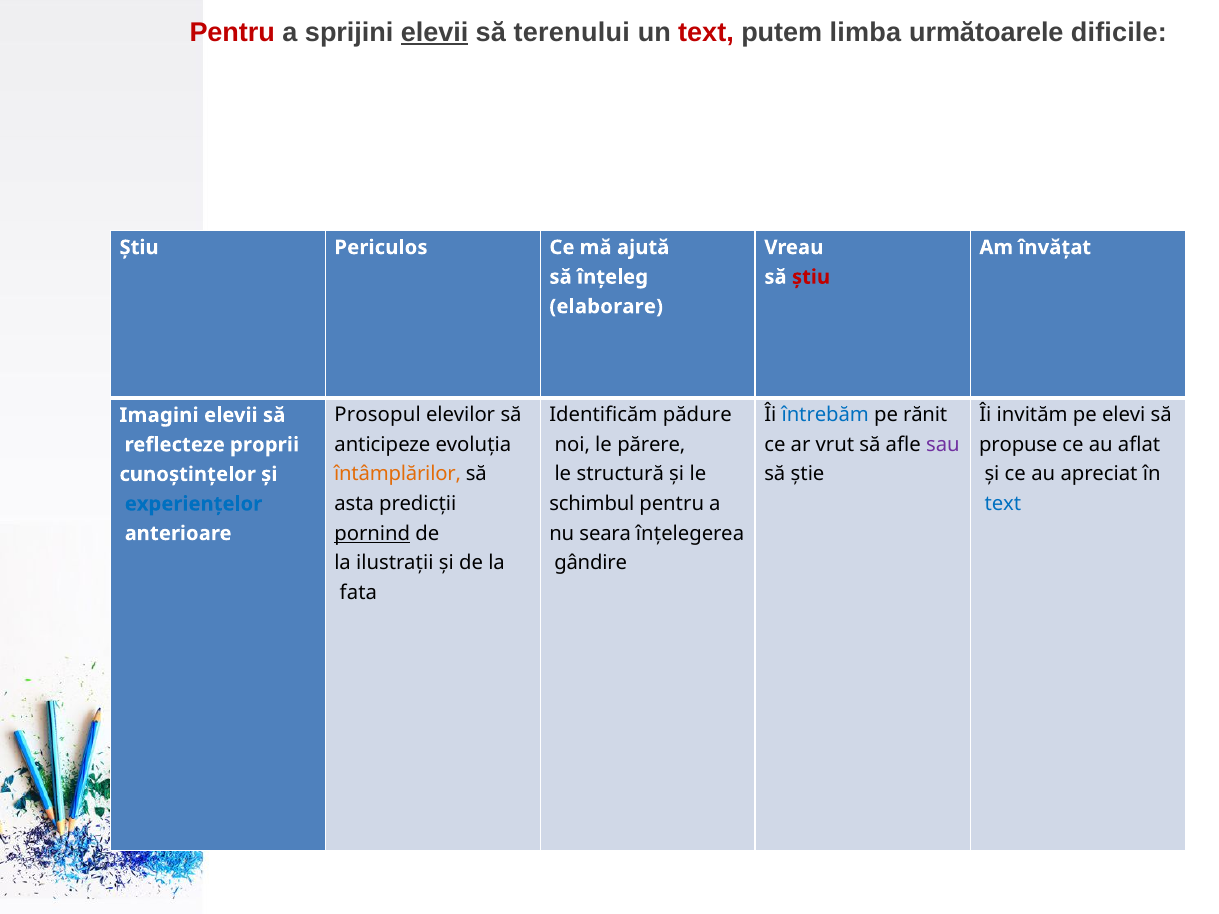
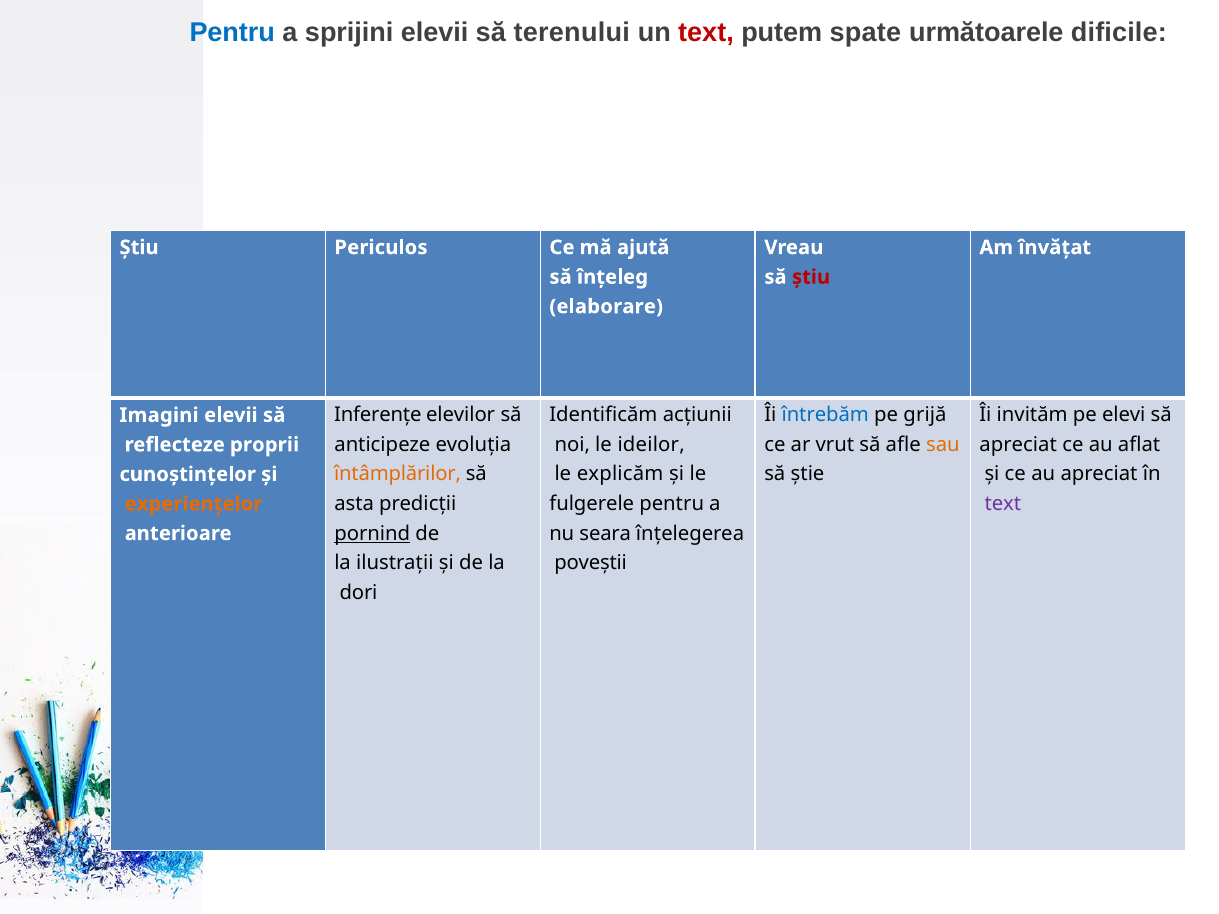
Pentru colour: red -> blue (232, 33)
elevii underline: present -> none (435, 33)
limba: limba -> spate (865, 33)
Prosopul: Prosopul -> Inferenţe (378, 415)
pădure: pădure -> acţiunii (697, 415)
rănit: rănit -> grijă (925, 415)
părere: părere -> ideilor (651, 445)
sau colour: purple -> orange (943, 445)
propuse: propuse -> apreciat (1018, 445)
structură: structură -> explicăm (620, 474)
schimbul: schimbul -> fulgerele (592, 504)
text colour: blue -> purple (1003, 504)
experiențelor colour: blue -> orange (193, 504)
gândire: gândire -> poveştii (591, 563)
fata: fata -> dori (359, 593)
